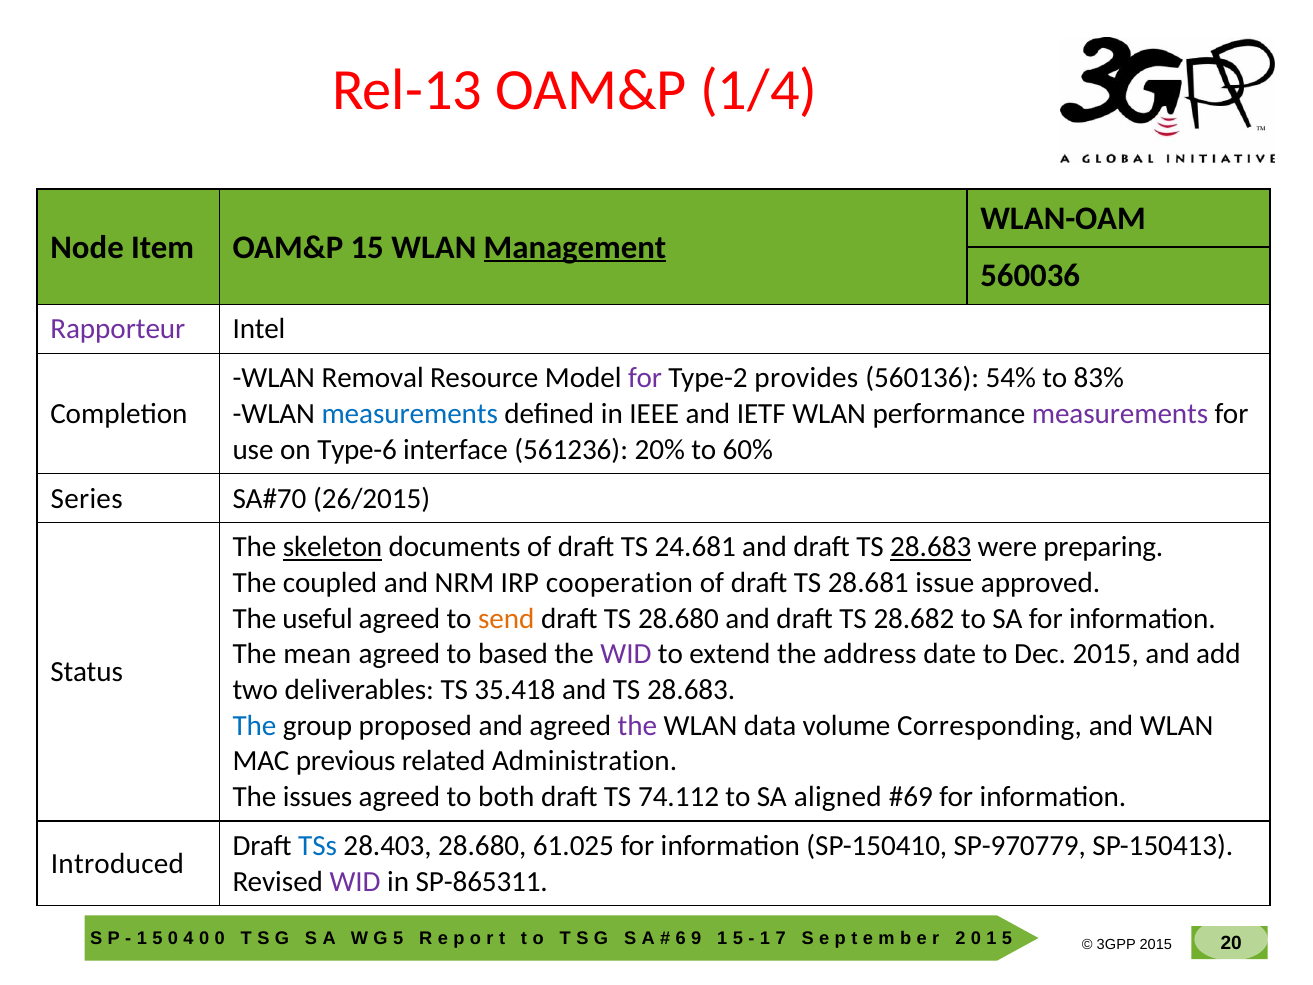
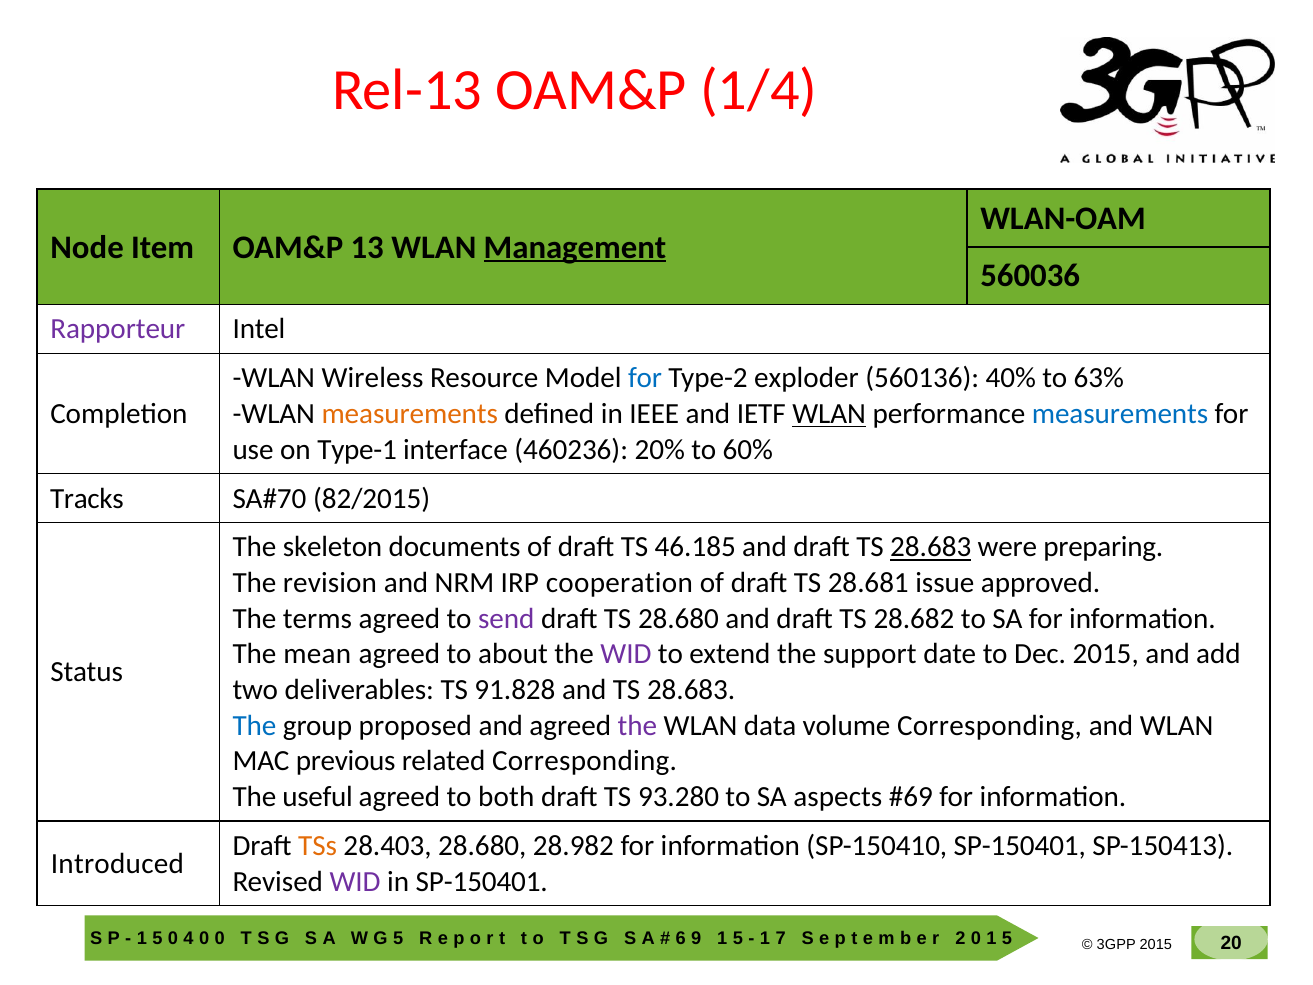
15: 15 -> 13 (367, 247)
Removal: Removal -> Wireless (373, 378)
for colour: purple -> blue (645, 378)
provides: provides -> exploder (807, 378)
54%: 54% -> 40% (1011, 378)
83%: 83% -> 63% (1099, 378)
measurements colour: blue -> orange (410, 414)
WLAN underline: none -> present (829, 414)
measurements colour: purple -> blue (1120, 414)
Type-6: Type-6 -> Type-1 (357, 449)
561236: 561236 -> 460236 (571, 449)
Series: Series -> Tracks (87, 498)
26/2015: 26/2015 -> 82/2015 (372, 498)
skeleton underline: present -> none (333, 547)
24.681: 24.681 -> 46.185 (695, 547)
coupled: coupled -> revision (330, 583)
useful: useful -> terms (317, 618)
send colour: orange -> purple (506, 618)
based: based -> about (513, 654)
address: address -> support (870, 654)
35.418: 35.418 -> 91.828 (515, 690)
related Administration: Administration -> Corresponding (585, 761)
issues: issues -> useful (318, 797)
74.112: 74.112 -> 93.280 (679, 797)
aligned: aligned -> aspects (838, 797)
TSs colour: blue -> orange (318, 846)
61.025: 61.025 -> 28.982 (573, 846)
SP-150410 SP-970779: SP-970779 -> SP-150401 (1020, 846)
in SP-865311: SP-865311 -> SP-150401 (482, 881)
